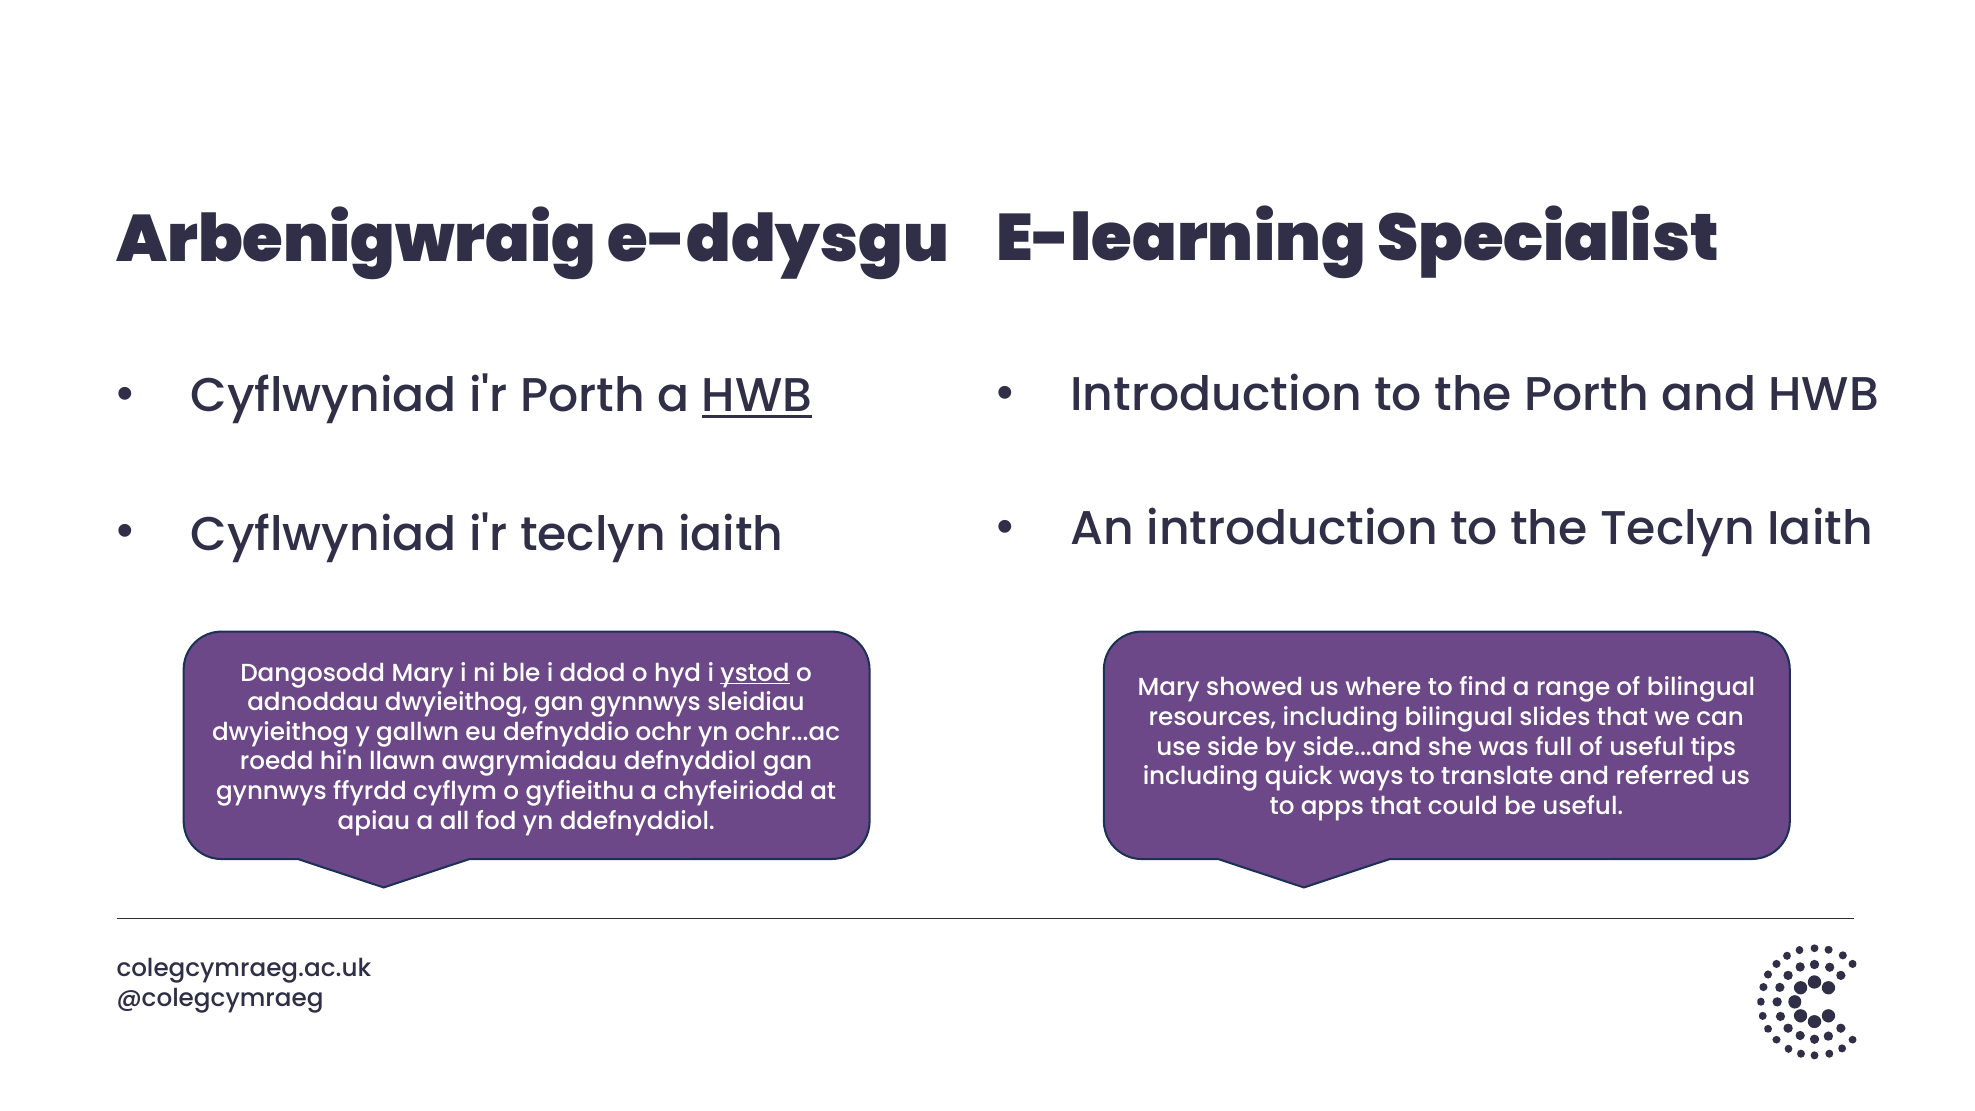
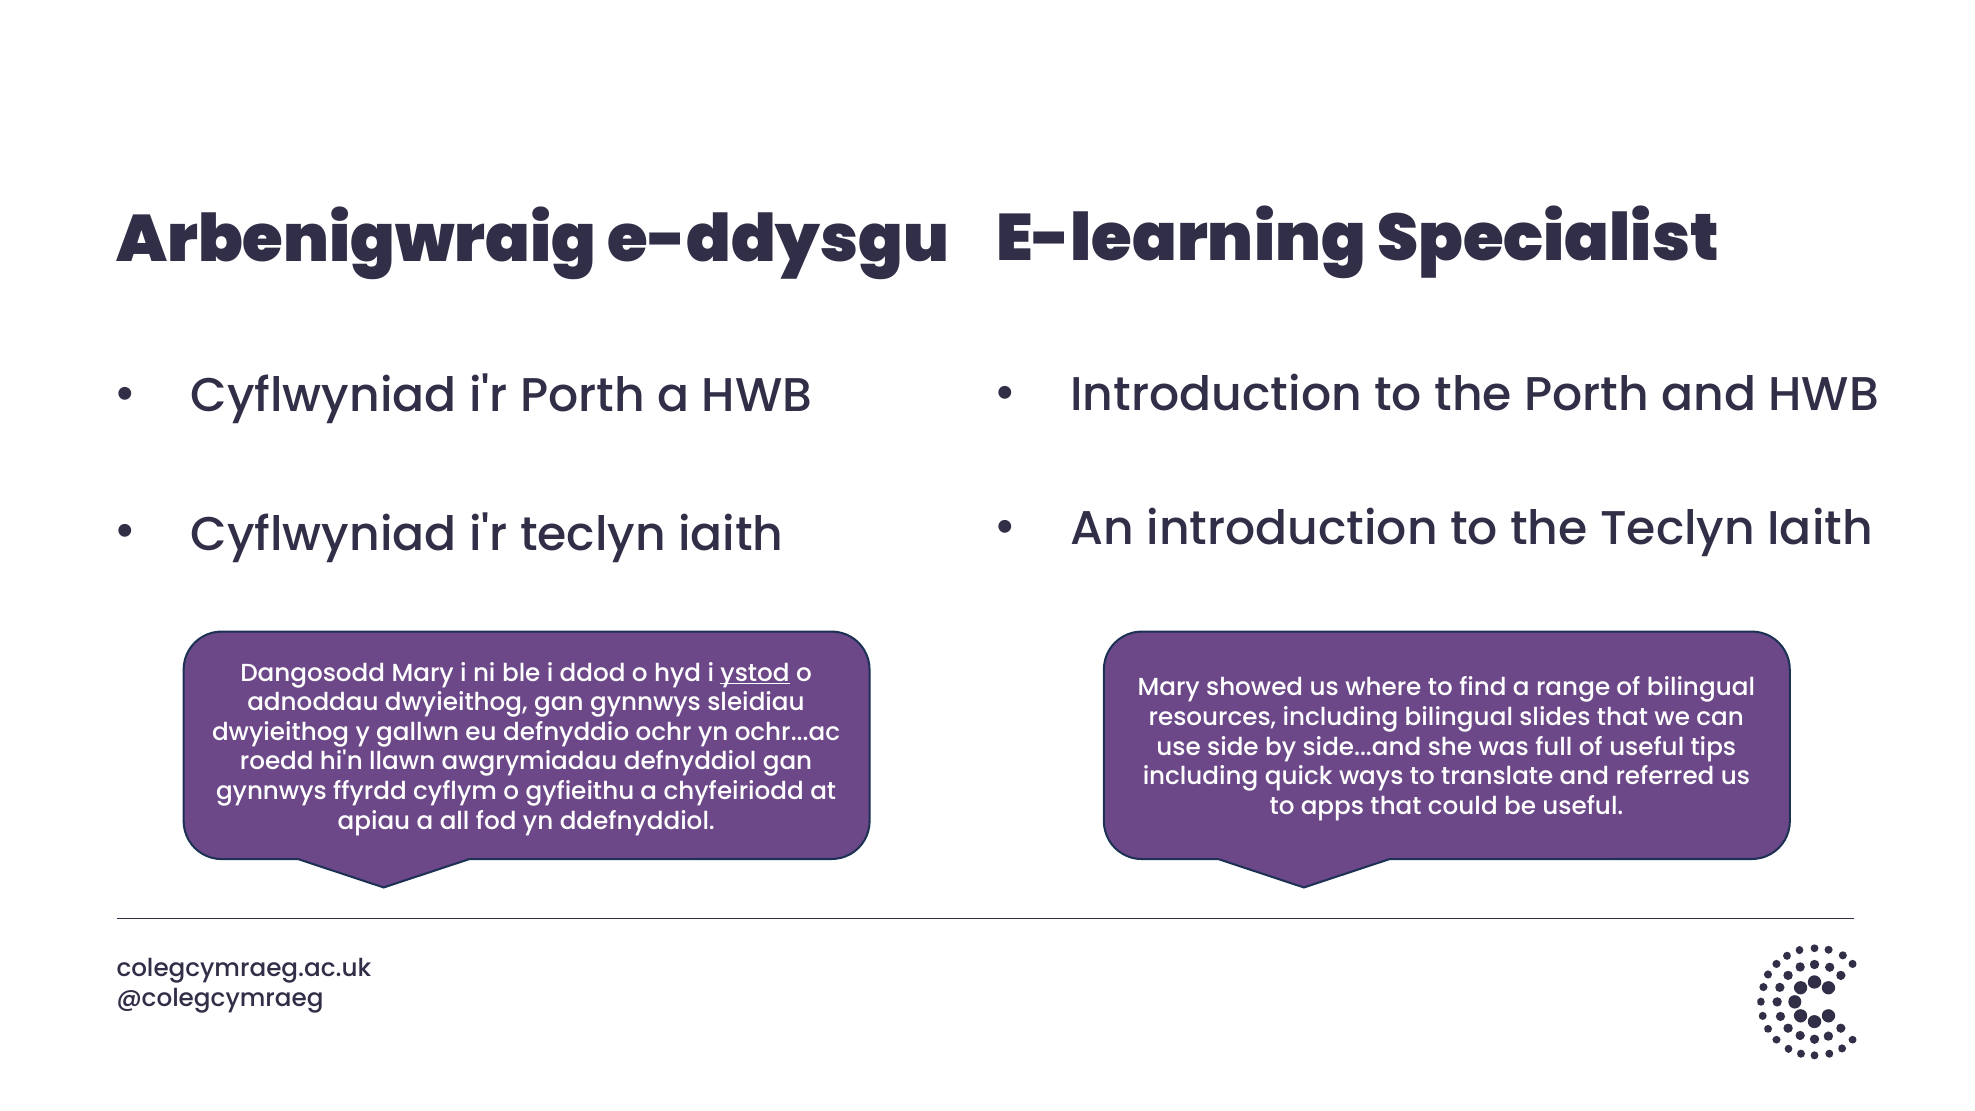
HWB underline: present -> none (757, 396)
